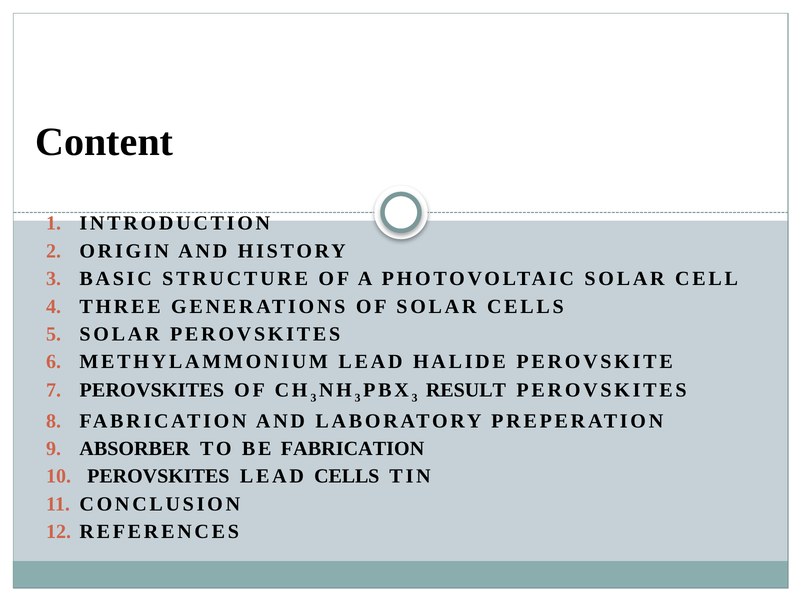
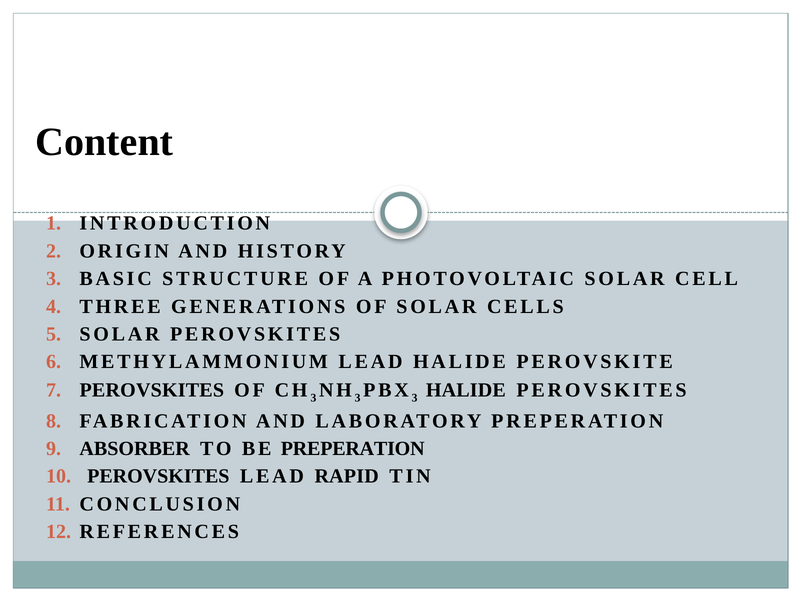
RESULT: RESULT -> HALIDE (466, 390)
BE FABRICATION: FABRICATION -> PREPERATION (353, 448)
LEAD CELLS: CELLS -> RAPID (347, 476)
